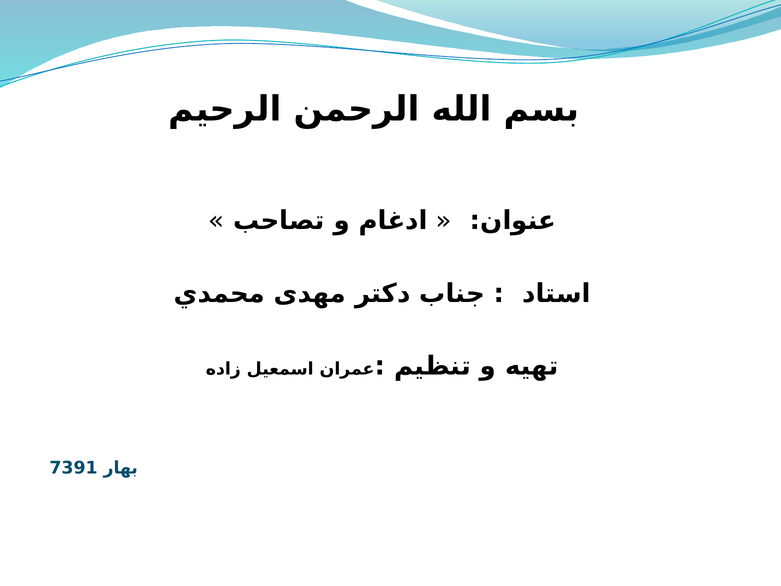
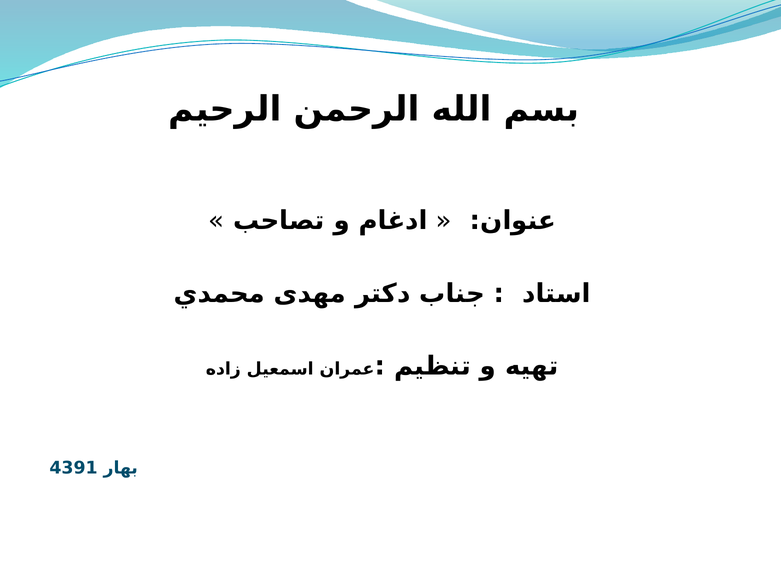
7391: 7391 -> 4391 (74, 468)
